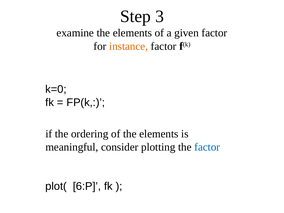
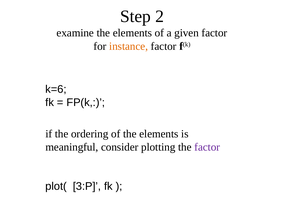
3: 3 -> 2 (160, 16)
k=0: k=0 -> k=6 (56, 89)
factor colour: blue -> purple (207, 147)
6:P: 6:P -> 3:P (87, 186)
